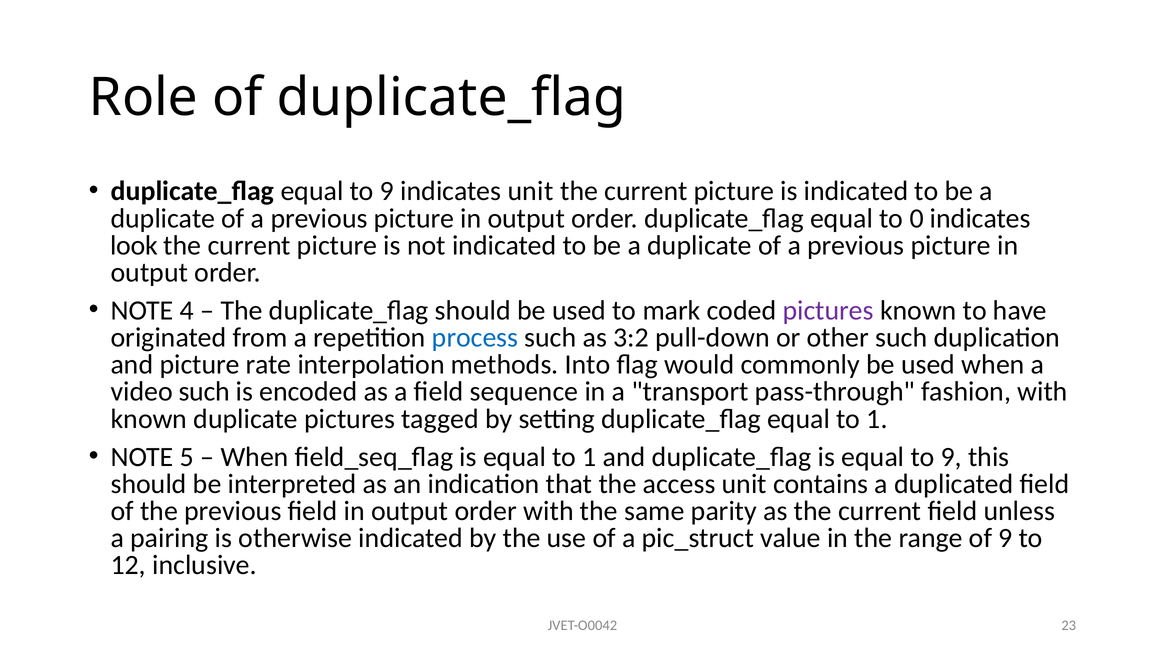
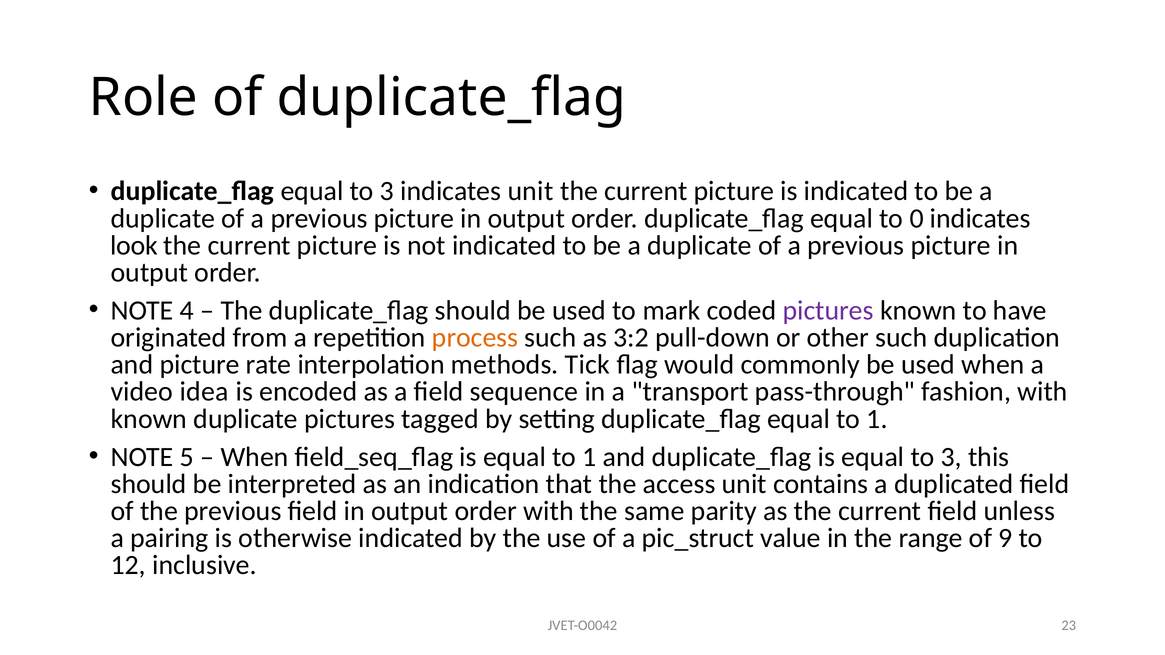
duplicate_flag equal to 9: 9 -> 3 (387, 191)
process colour: blue -> orange (475, 338)
Into: Into -> Tick (587, 365)
video such: such -> idea (204, 392)
is equal to 9: 9 -> 3 (951, 457)
